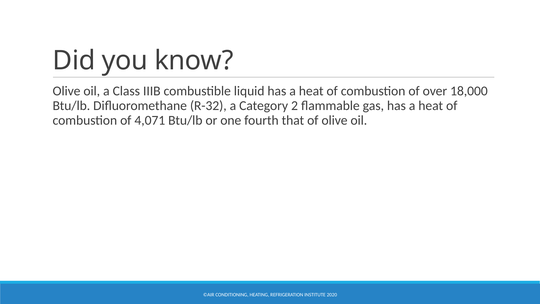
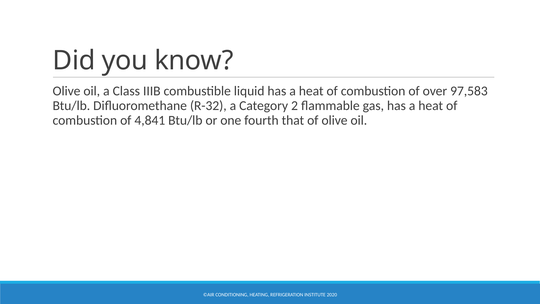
18,000: 18,000 -> 97,583 (469, 91)
4,071: 4,071 -> 4,841 (150, 120)
